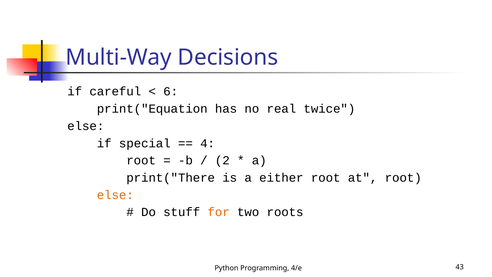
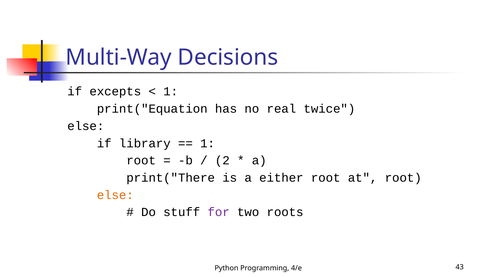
careful: careful -> excepts (115, 92)
6: 6 -> 1 (171, 92)
special: special -> library (145, 143)
4: 4 -> 1 (208, 143)
for colour: orange -> purple (219, 212)
